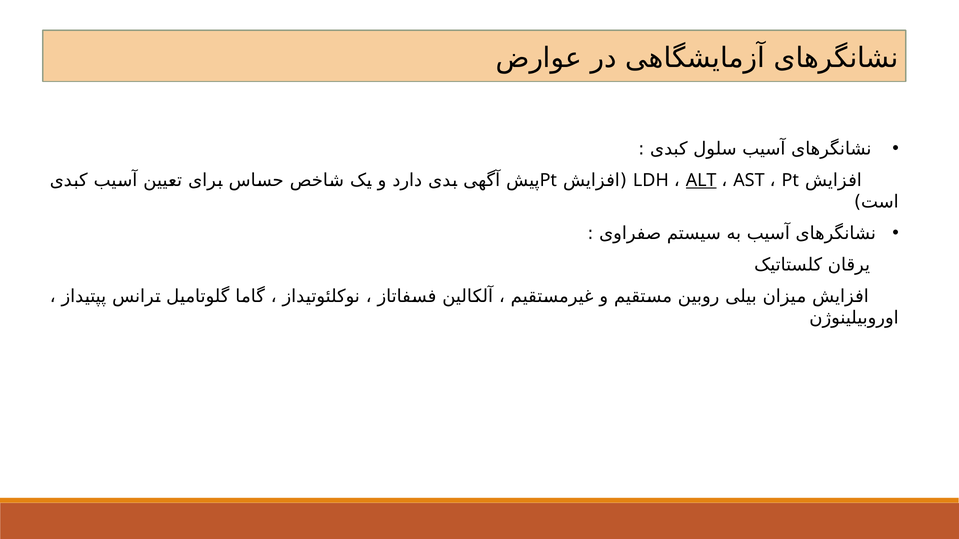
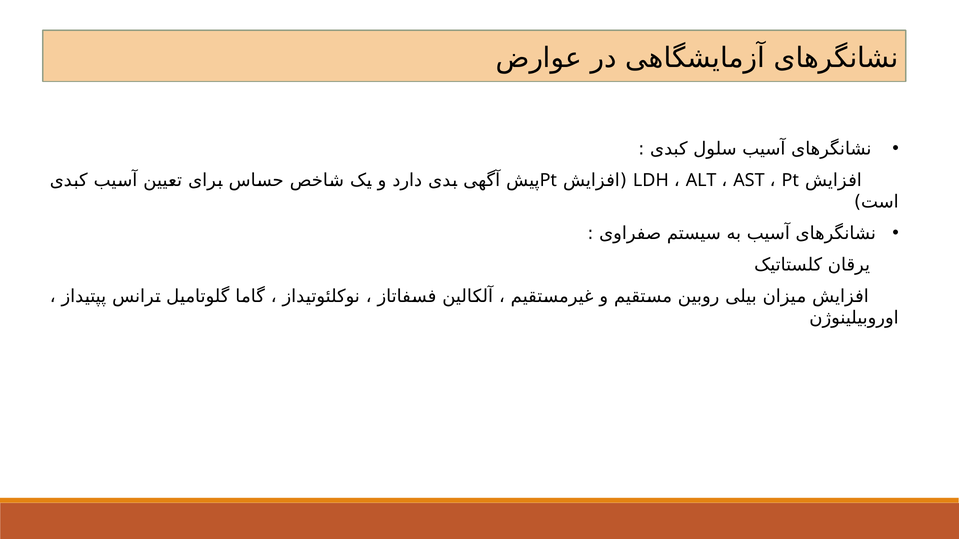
ALT underline: present -> none (701, 180)
